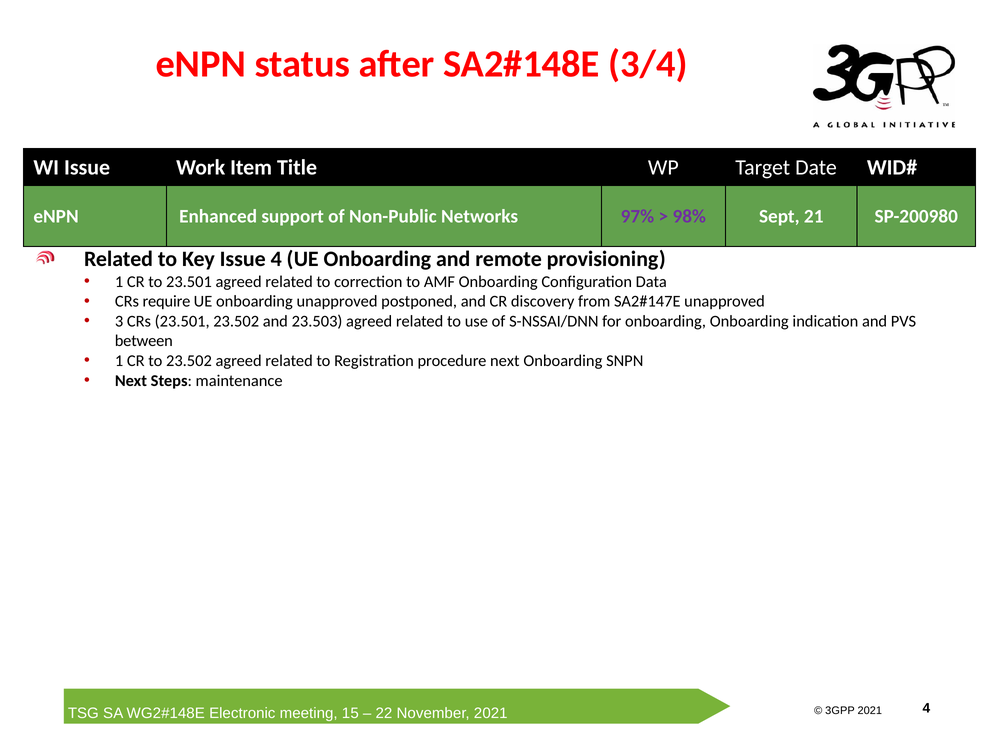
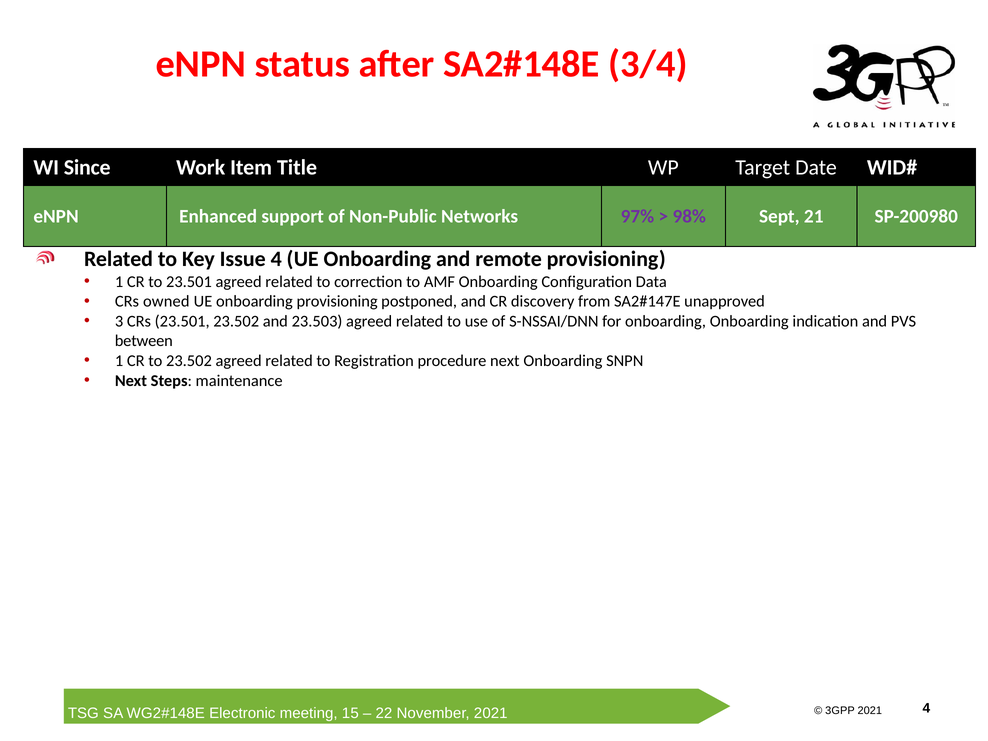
WI Issue: Issue -> Since (87, 167)
require: require -> owned (166, 302)
onboarding unapproved: unapproved -> provisioning (337, 302)
